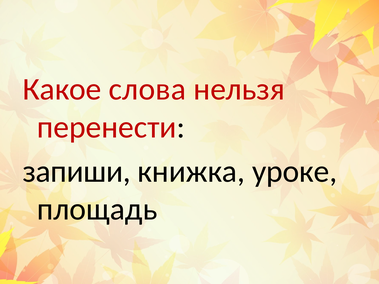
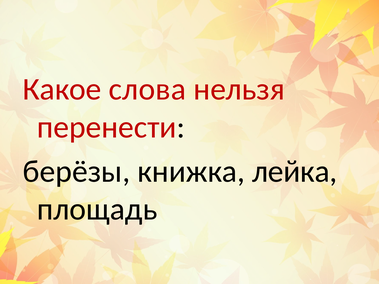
запиши: запиши -> берёзы (76, 171)
уроке: уроке -> лейка (295, 171)
